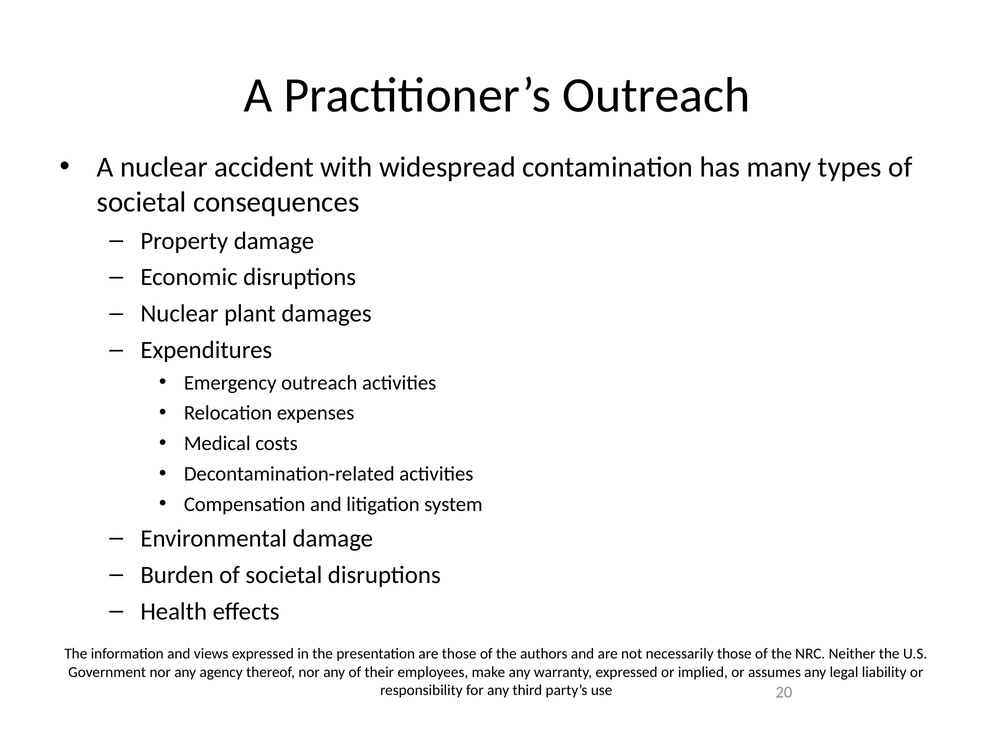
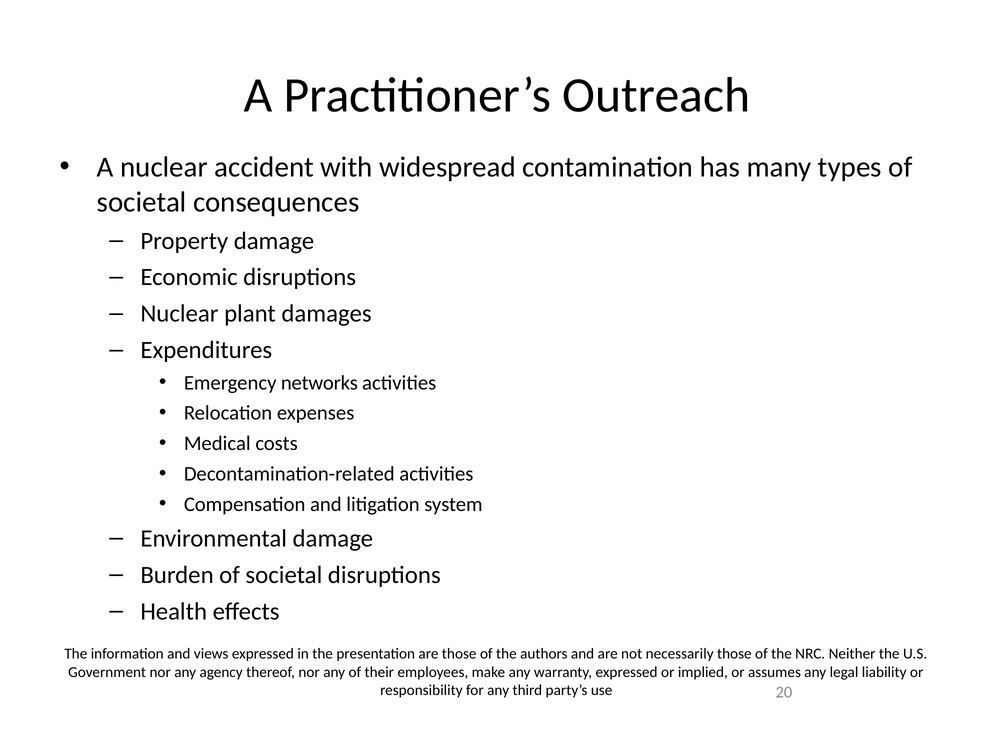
Emergency outreach: outreach -> networks (319, 383)
